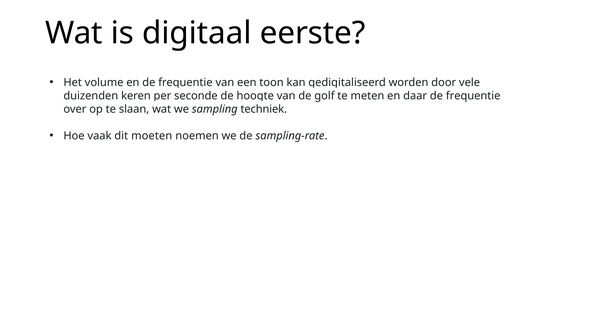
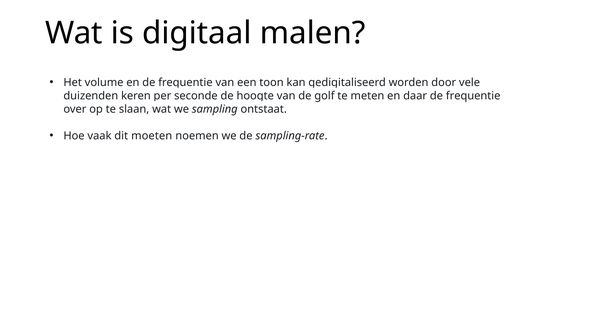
eerste: eerste -> malen (313, 33)
techniek: techniek -> ontstaat (264, 109)
